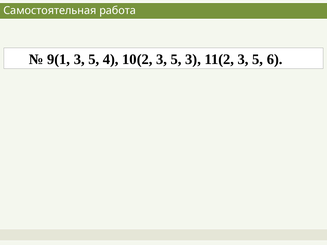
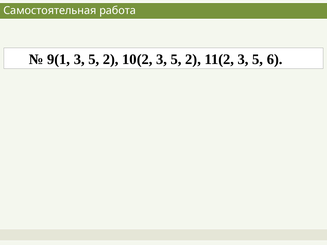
9(1 3 5 4: 4 -> 2 (111, 59)
10(2 3 5 3: 3 -> 2 (193, 59)
